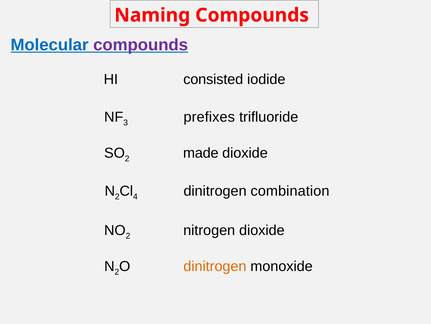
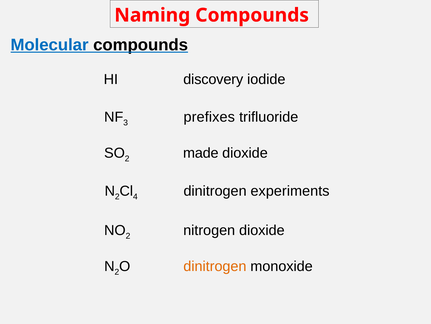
compounds colour: purple -> black (141, 45)
consisted: consisted -> discovery (213, 79)
combination: combination -> experiments (290, 191)
